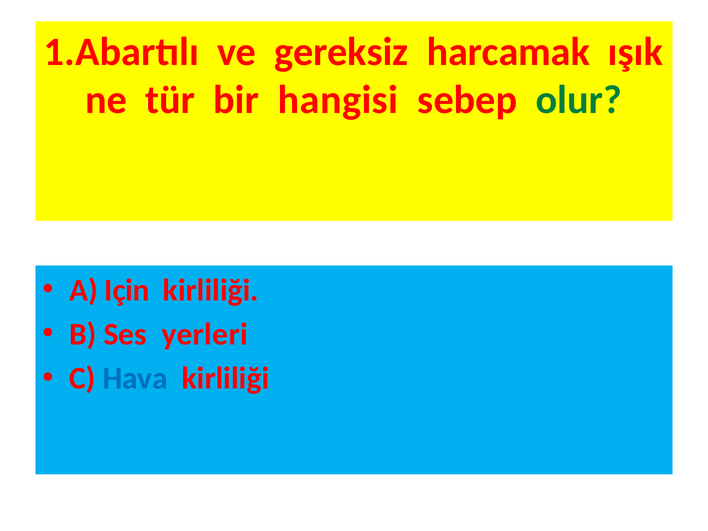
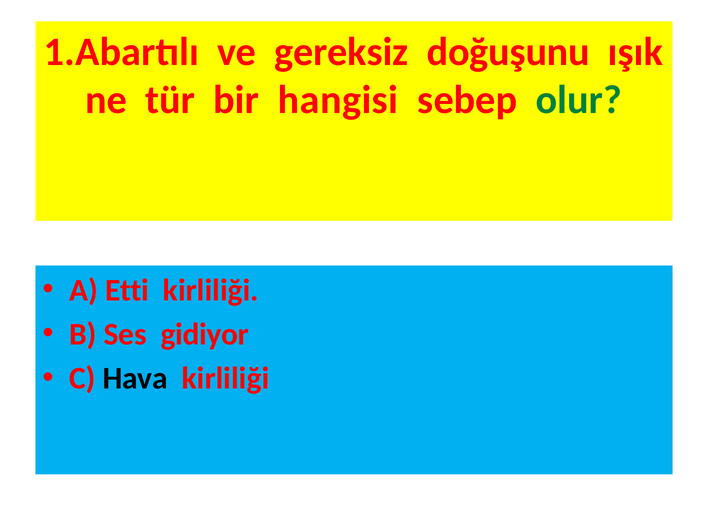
harcamak: harcamak -> doğuşunu (508, 52)
Için: Için -> Etti (127, 290)
yerleri: yerleri -> gidiyor (205, 334)
Hava colour: blue -> black (135, 378)
